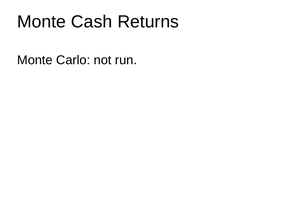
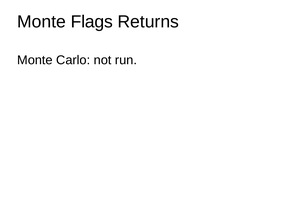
Cash: Cash -> Flags (92, 22)
